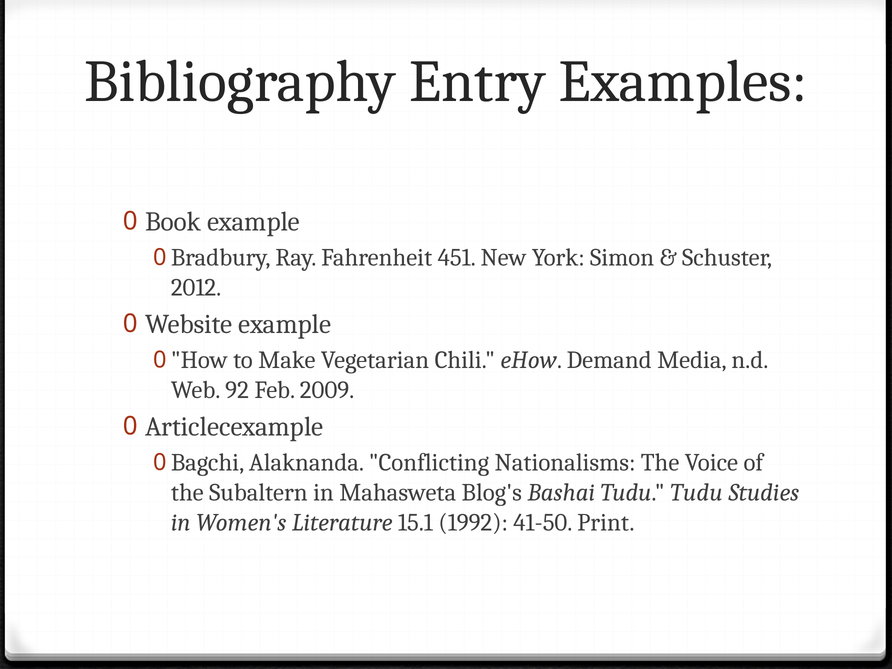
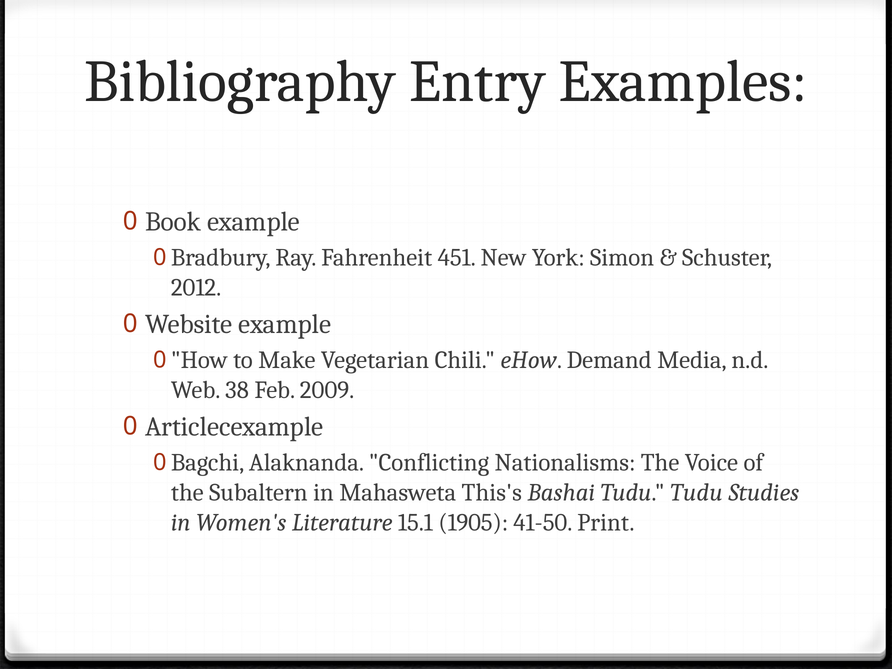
92: 92 -> 38 (237, 390)
Blog's: Blog's -> This's (492, 493)
1992: 1992 -> 1905 (473, 522)
